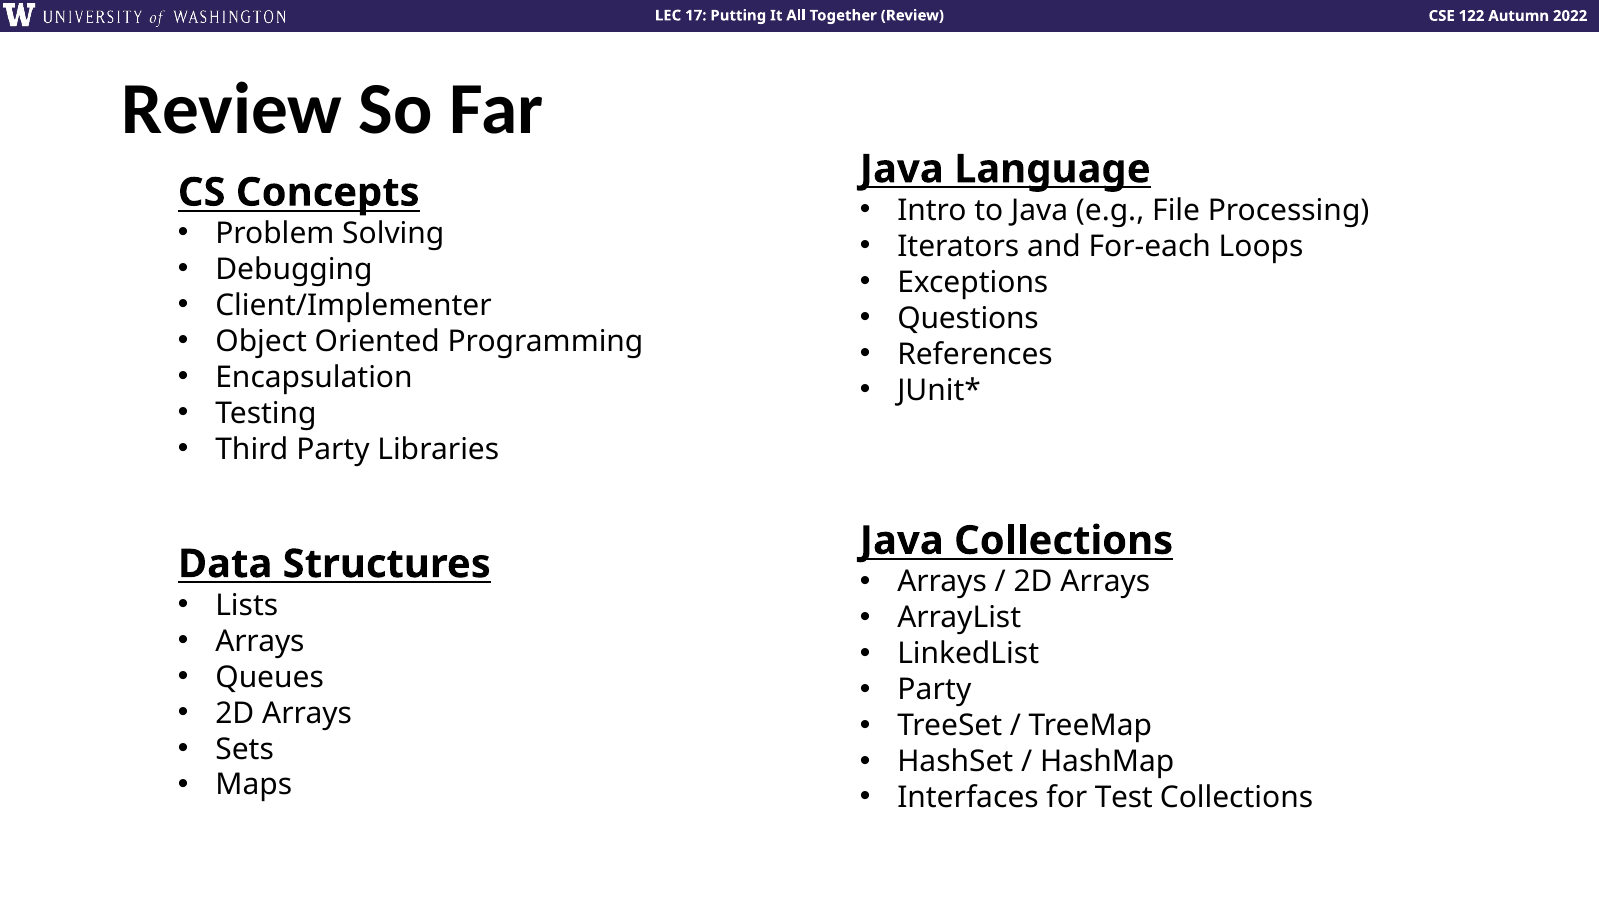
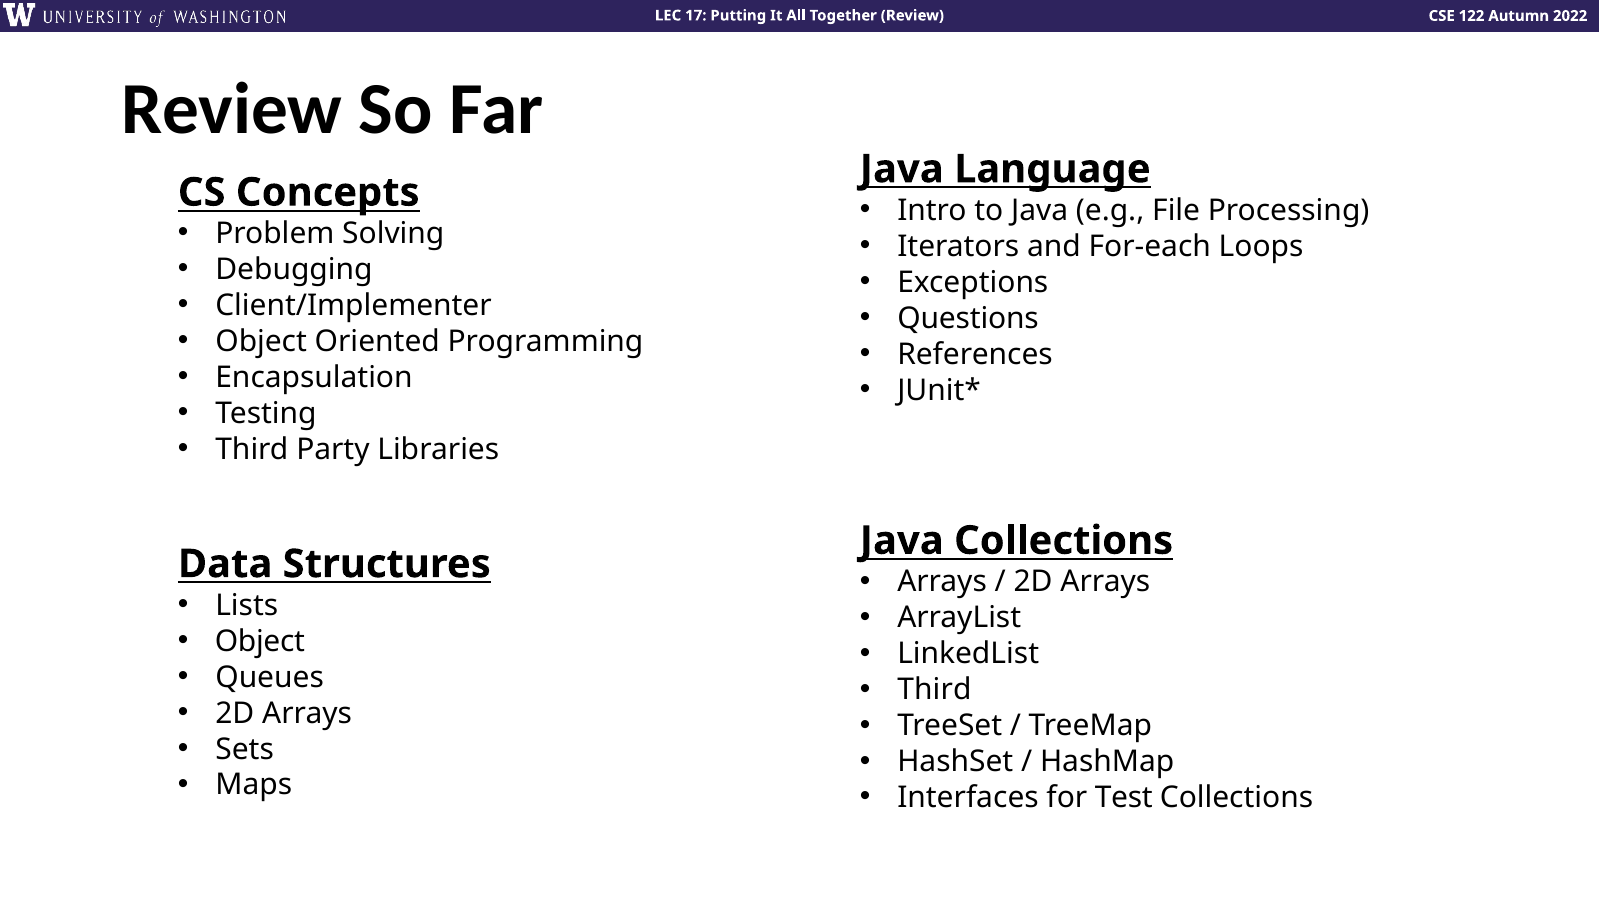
Arrays: Arrays -> Object (260, 642)
Party: Party -> Third (934, 690)
